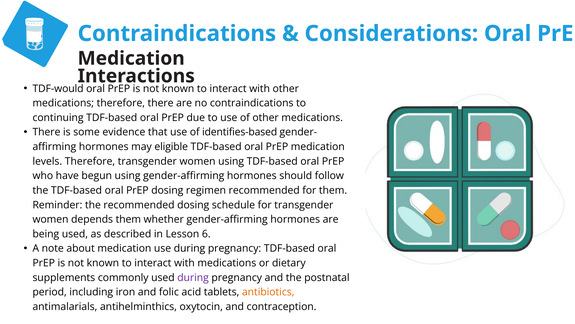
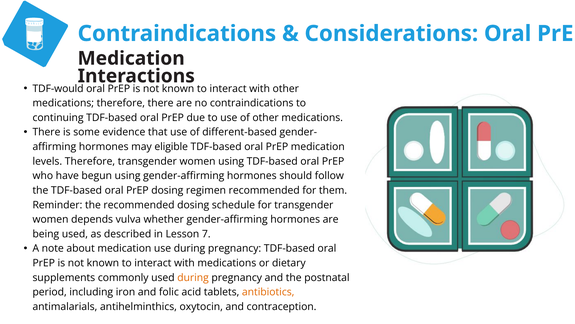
identifies-based: identifies-based -> different-based (240, 132)
depends them: them -> vulva (128, 219)
6: 6 -> 7 (206, 234)
during colour: purple -> orange (193, 277)
